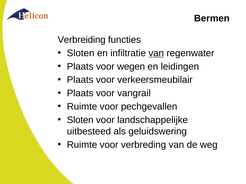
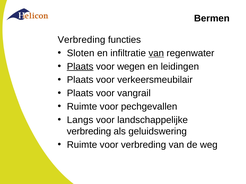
Verbreiding: Verbreiding -> Verbreding (81, 40)
Plaats underline: none -> present (80, 67)
Sloten: Sloten -> Langs (80, 120)
uitbesteed: uitbesteed -> verbreding (89, 132)
